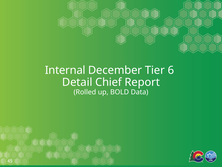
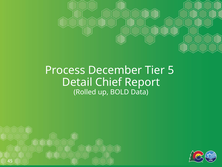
Internal: Internal -> Process (65, 70)
6: 6 -> 5 (171, 70)
